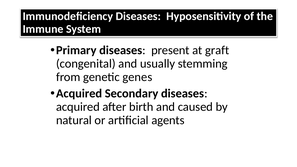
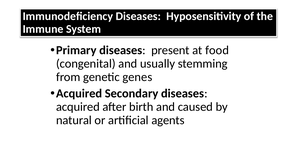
graft: graft -> food (217, 50)
